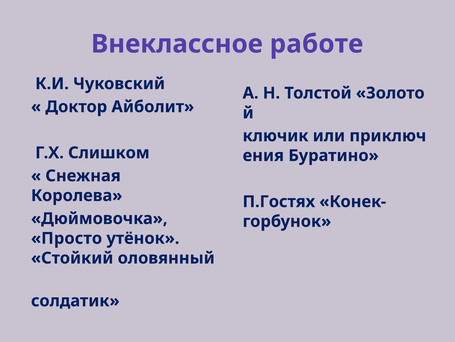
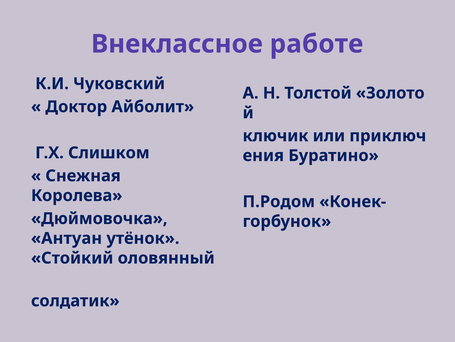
П.Гостях: П.Гостях -> П.Родом (279, 201)
Просто: Просто -> Антуан (67, 238)
